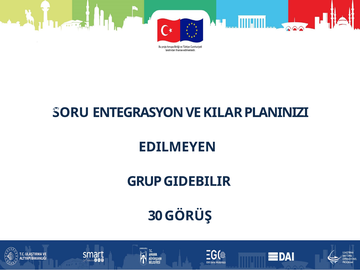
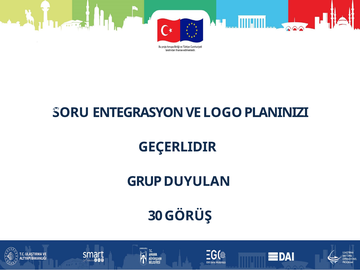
KILAR: KILAR -> LOGO (223, 113)
EDILMEYEN: EDILMEYEN -> GEÇERLIDIR (177, 147)
GIDEBILIR: GIDEBILIR -> DUYULAN (197, 181)
